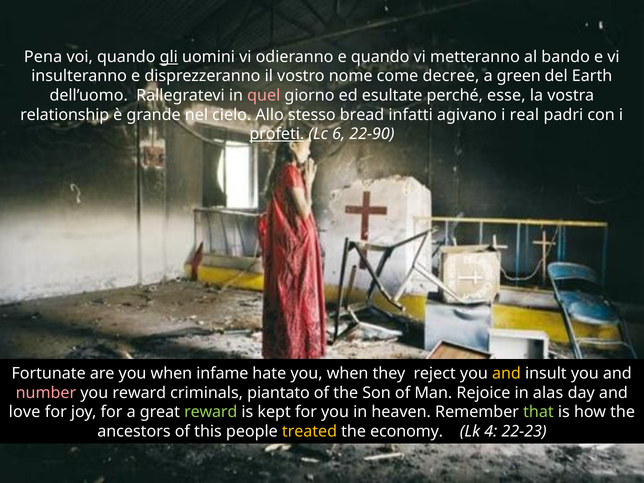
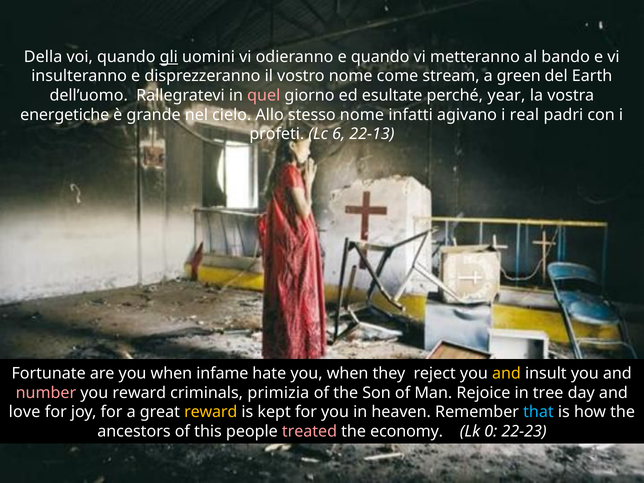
Pena: Pena -> Della (43, 57)
decree: decree -> stream (451, 76)
esse: esse -> year (506, 95)
relationship: relationship -> energetiche (65, 115)
stesso bread: bread -> nome (362, 115)
profeti underline: present -> none (277, 134)
22-90: 22-90 -> 22-13 (372, 134)
piantato: piantato -> primizia (278, 393)
alas: alas -> tree (548, 393)
reward colour: light green -> yellow (211, 412)
that colour: light green -> light blue (538, 412)
treated colour: yellow -> pink (310, 431)
4: 4 -> 0 (491, 431)
